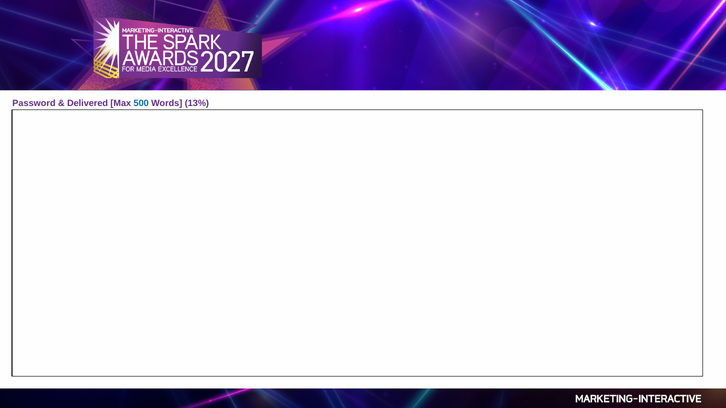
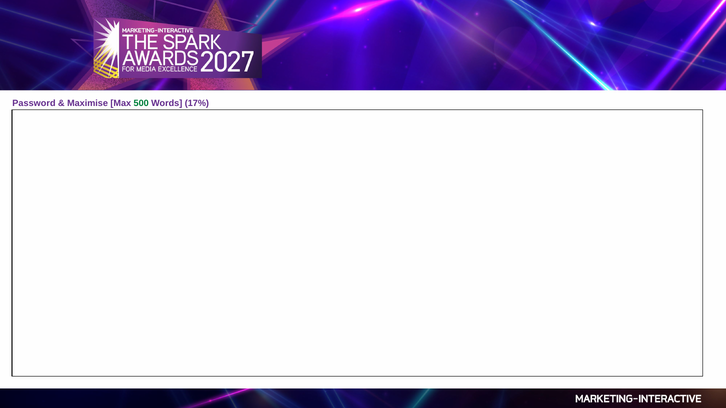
Delivered: Delivered -> Maximise (88, 103)
500 colour: blue -> green (141, 103)
13%: 13% -> 17% (197, 103)
